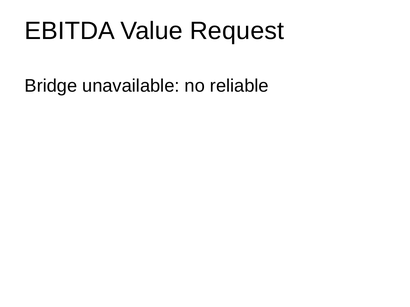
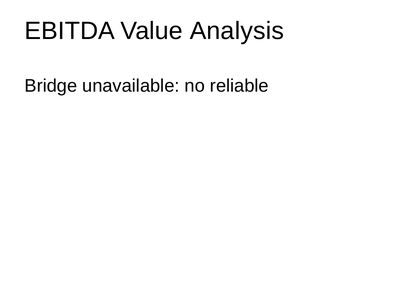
Request: Request -> Analysis (237, 31)
